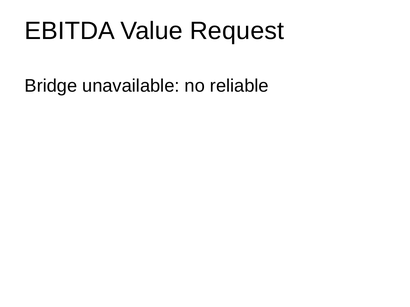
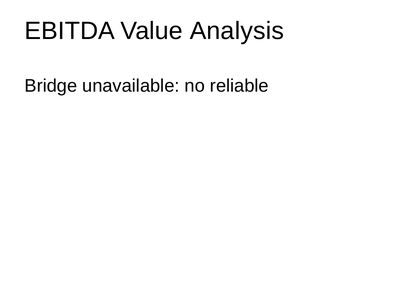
Request: Request -> Analysis (237, 31)
